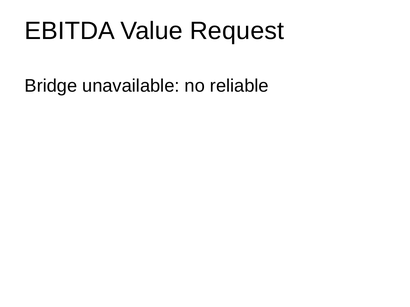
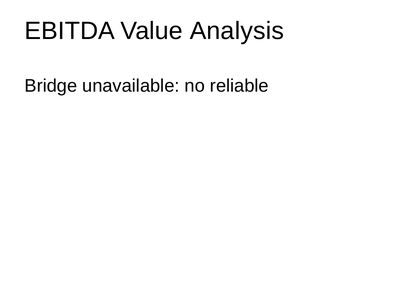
Request: Request -> Analysis (237, 31)
